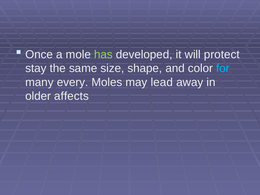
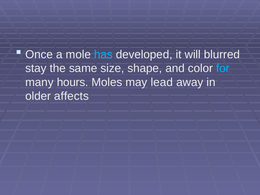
has colour: light green -> light blue (103, 55)
protect: protect -> blurred (222, 55)
every: every -> hours (73, 82)
